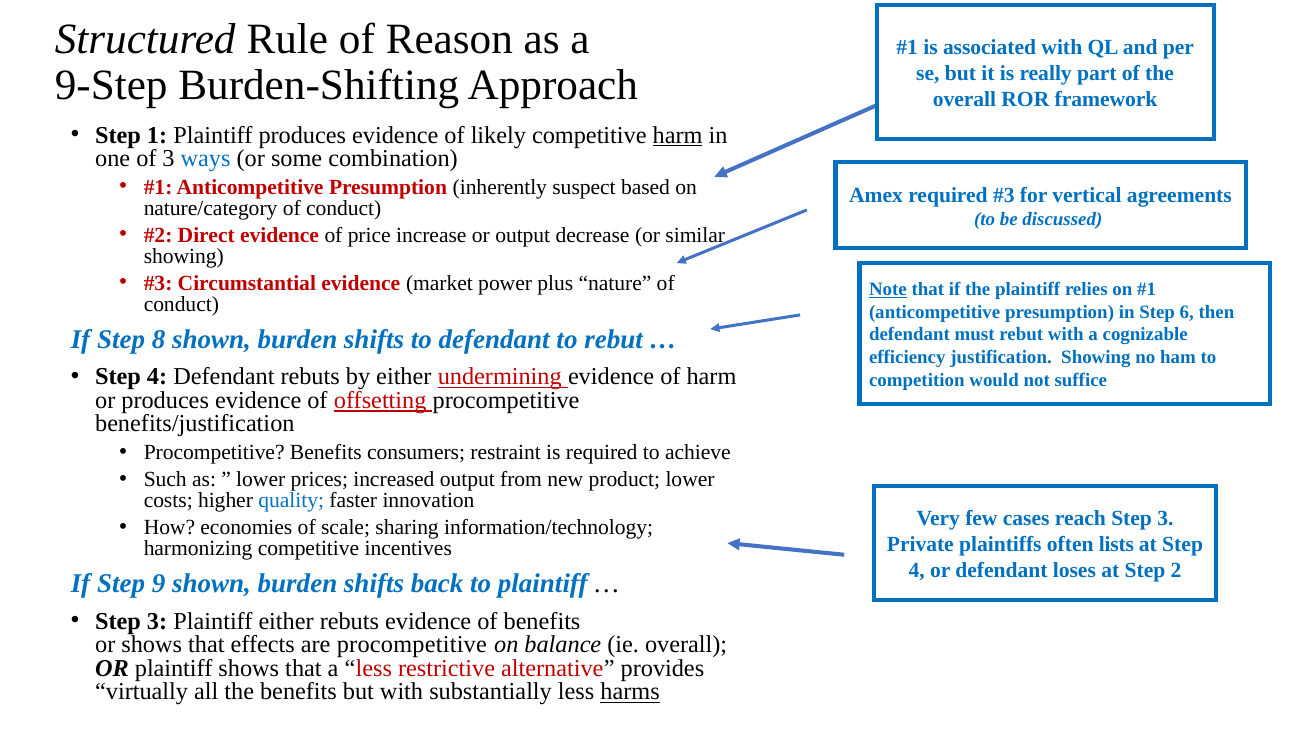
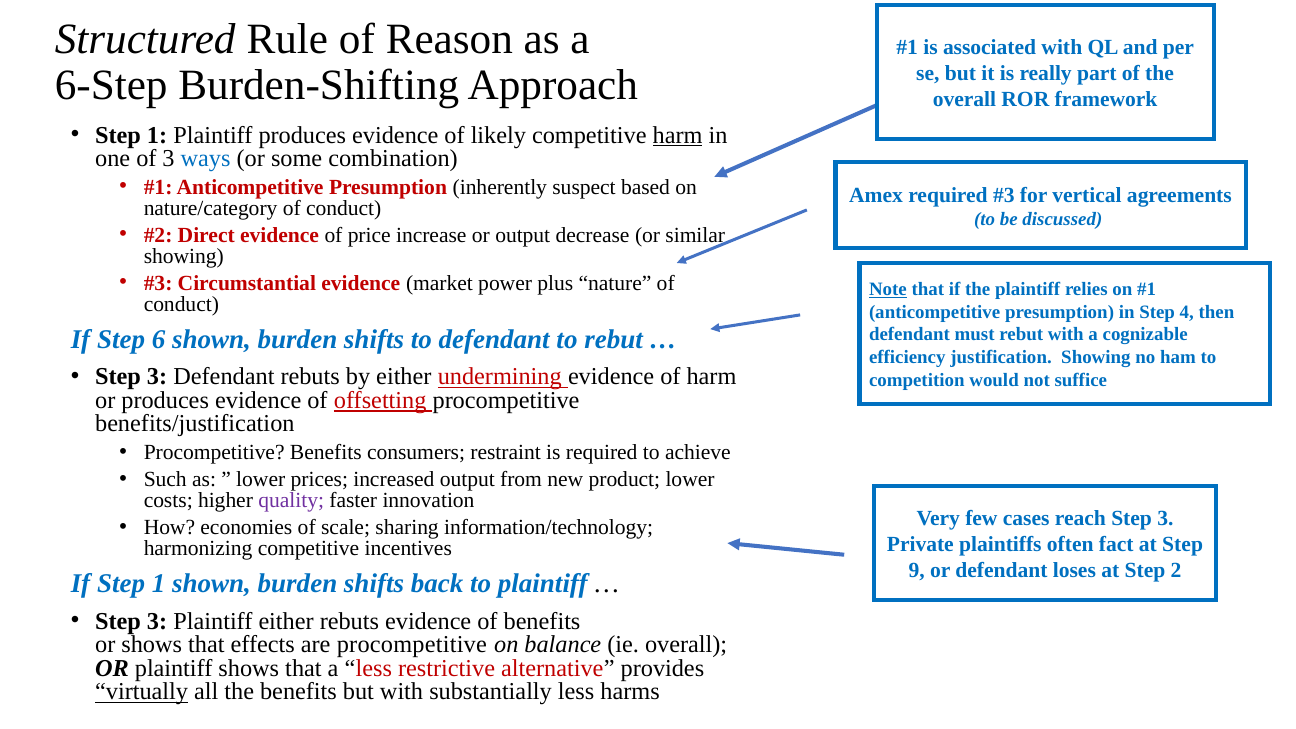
9-Step: 9-Step -> 6-Step (111, 86)
6: 6 -> 4 (1187, 312)
8: 8 -> 6 (159, 340)
4: 4 -> 3 (157, 377)
quality colour: blue -> purple (291, 500)
lists: lists -> fact (1116, 545)
4: 4 -> 9 (917, 571)
If Step 9: 9 -> 1 (159, 584)
virtually underline: none -> present (142, 692)
harms underline: present -> none (630, 692)
